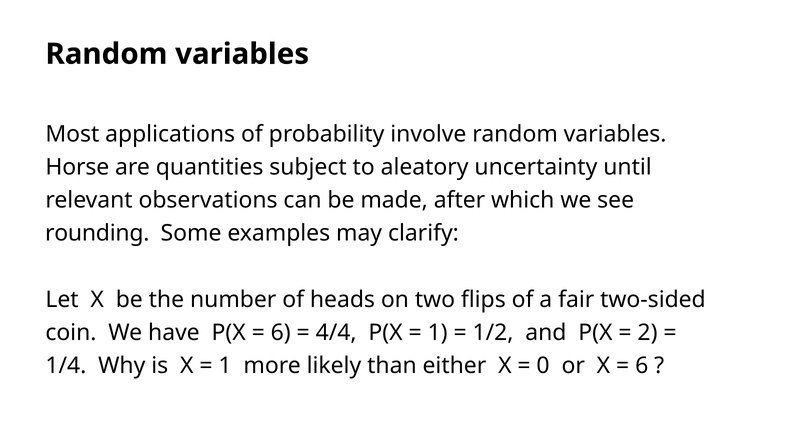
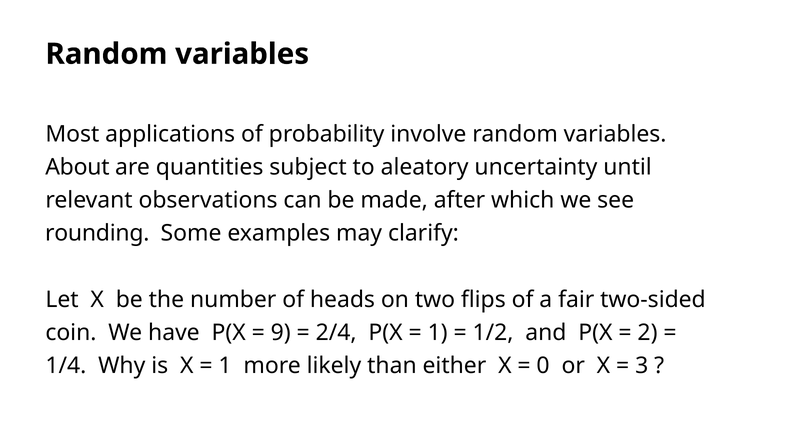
Horse: Horse -> About (77, 168)
6: 6 -> 9 (281, 333)
4/4: 4/4 -> 2/4 (336, 333)
6: 6 -> 3 (642, 366)
